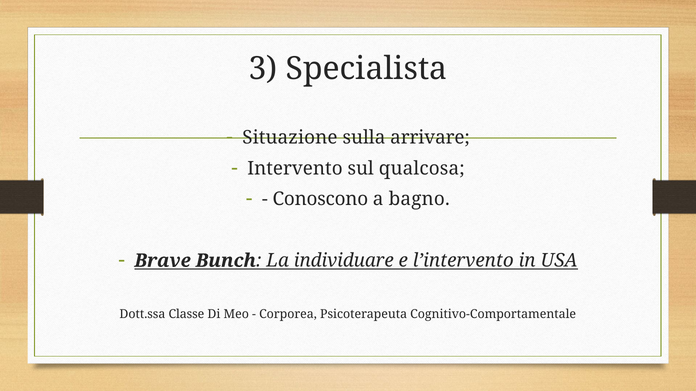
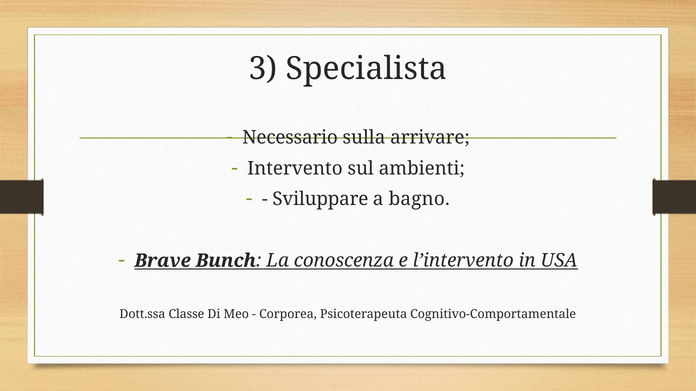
Situazione: Situazione -> Necessario (290, 138)
qualcosa: qualcosa -> ambienti (422, 169)
Conoscono: Conoscono -> Sviluppare (320, 199)
individuare: individuare -> conoscenza (344, 261)
